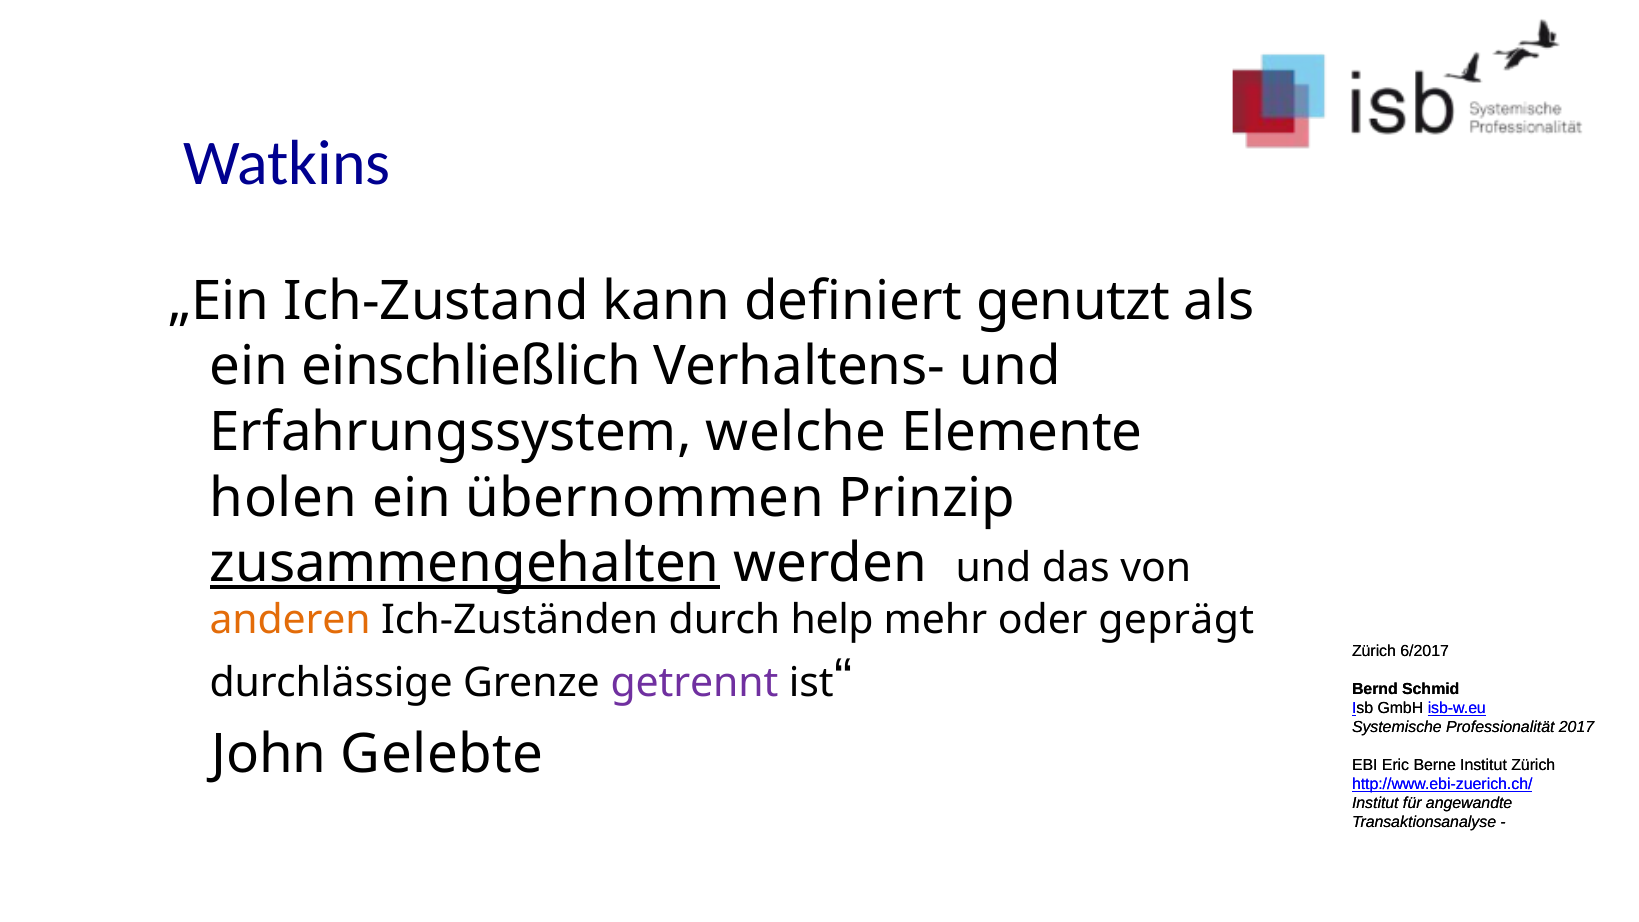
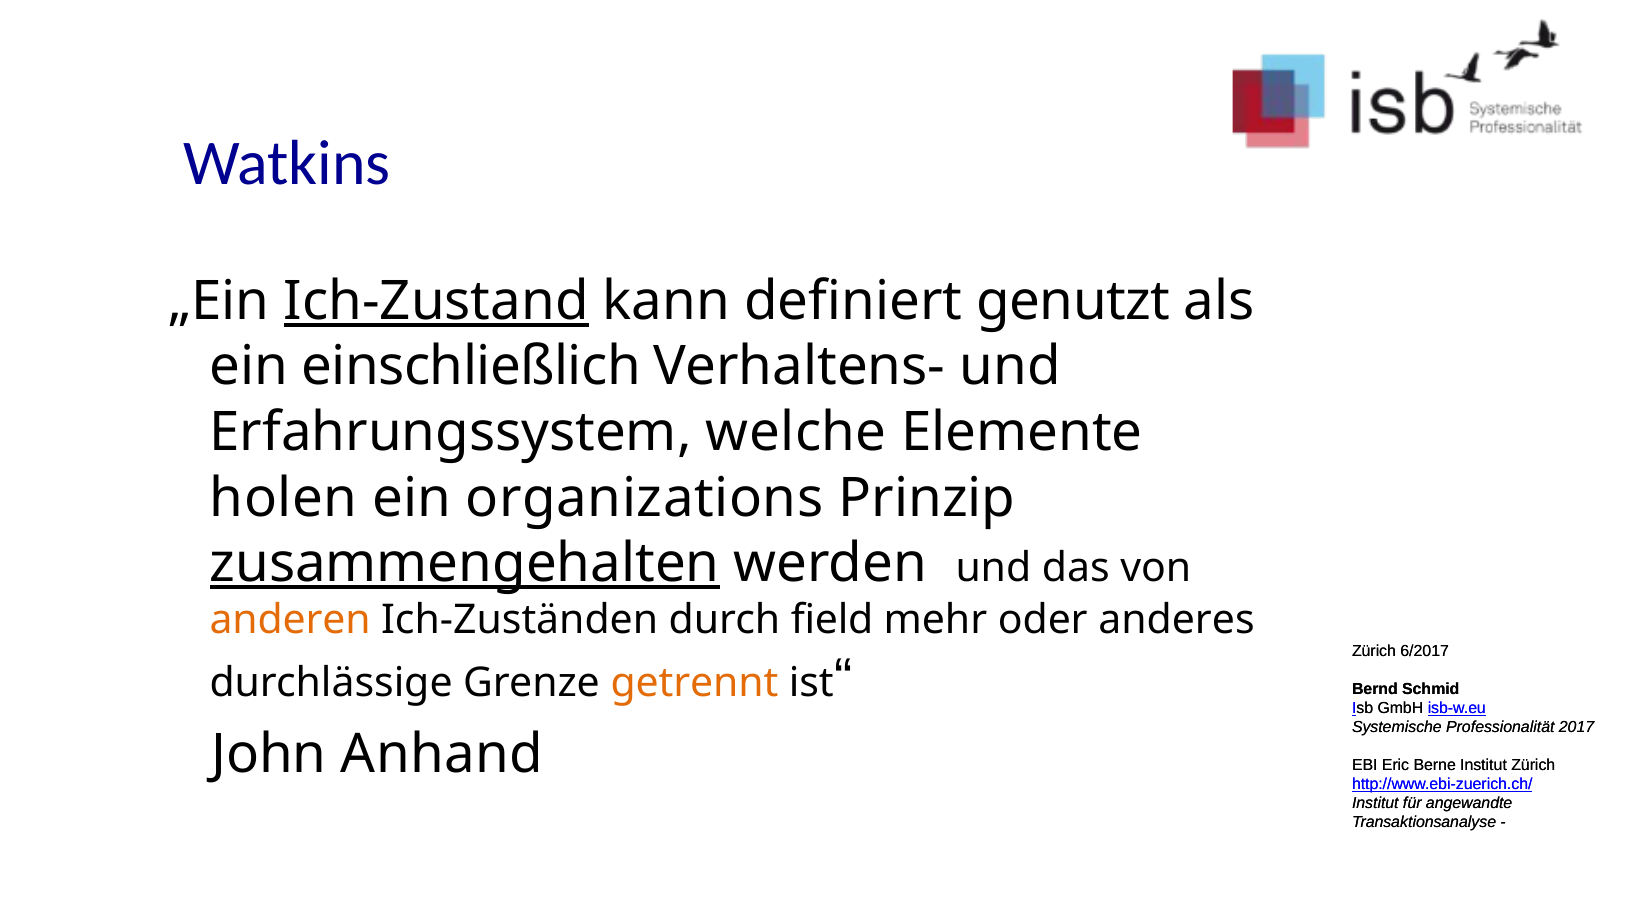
Ich-Zustand underline: none -> present (436, 301)
übernommen: übernommen -> organizations (645, 498)
help: help -> field (832, 620)
geprägt: geprägt -> anderes (1176, 620)
getrennt colour: purple -> orange (694, 683)
Gelebte: Gelebte -> Anhand (442, 755)
